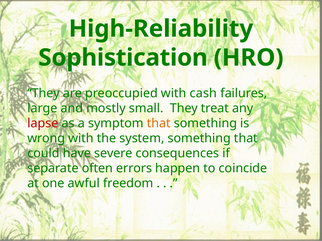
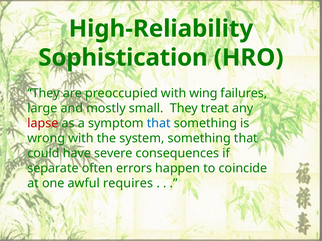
cash: cash -> wing (203, 93)
that colour: orange -> blue (159, 123)
freedom: freedom -> requires (128, 184)
